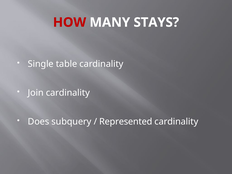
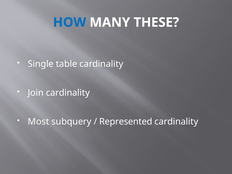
HOW colour: red -> blue (70, 22)
STAYS: STAYS -> THESE (156, 22)
Does: Does -> Most (38, 122)
